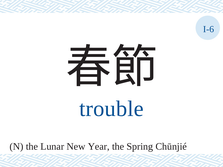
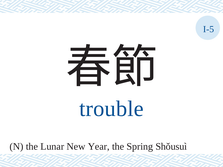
I-6: I-6 -> I-5 (209, 29)
Chūnjié: Chūnjié -> Shǒusuì (171, 147)
